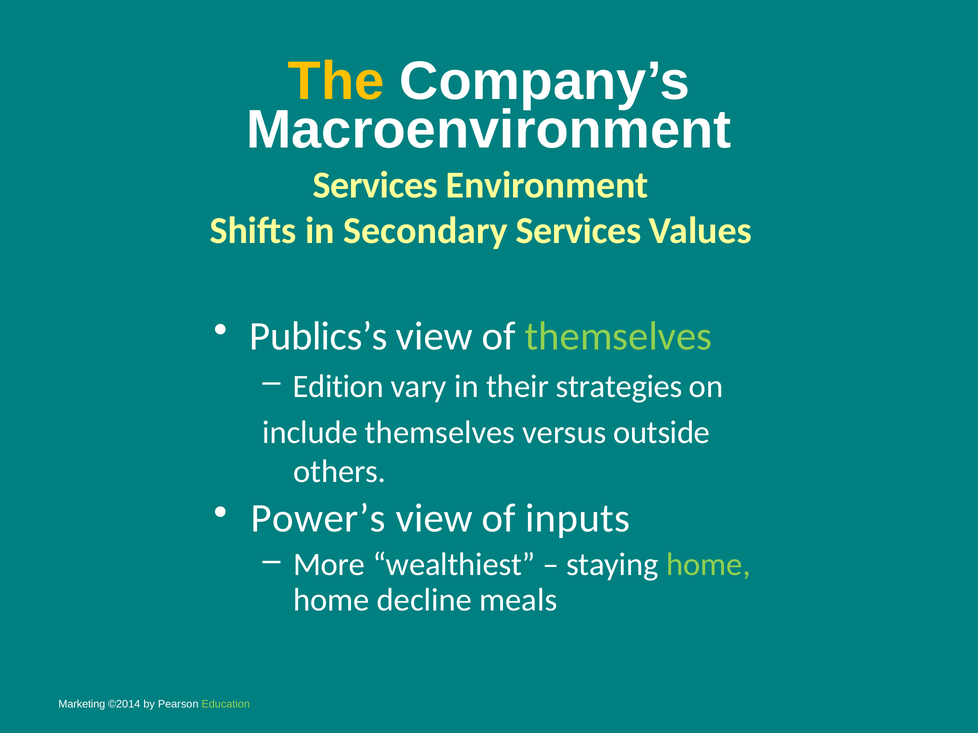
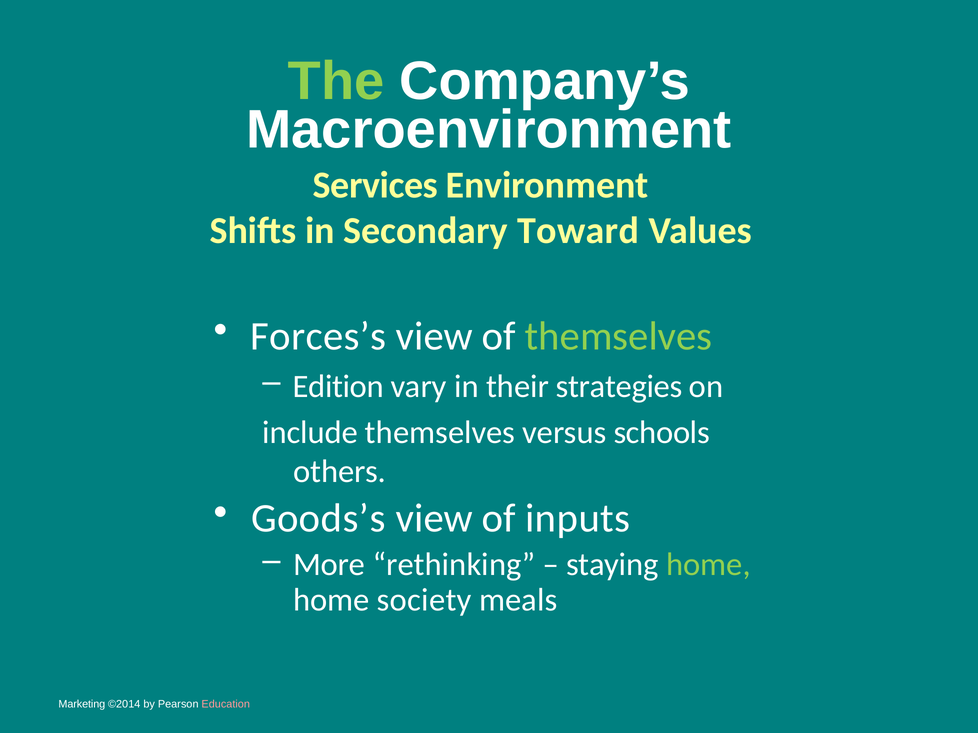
The colour: yellow -> light green (336, 81)
Secondary Services: Services -> Toward (578, 231)
Publics’s: Publics’s -> Forces’s (318, 336)
outside: outside -> schools (662, 433)
Power’s: Power’s -> Goods’s (318, 519)
wealthiest: wealthiest -> rethinking (454, 565)
decline: decline -> society (424, 600)
Education colour: light green -> pink (226, 705)
